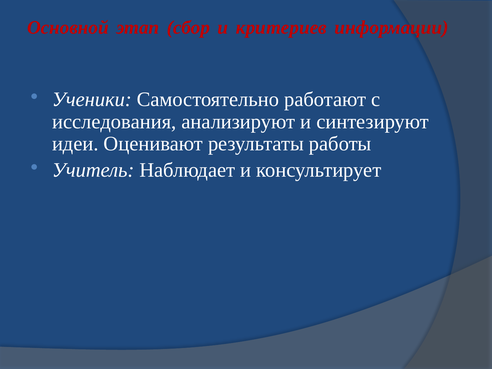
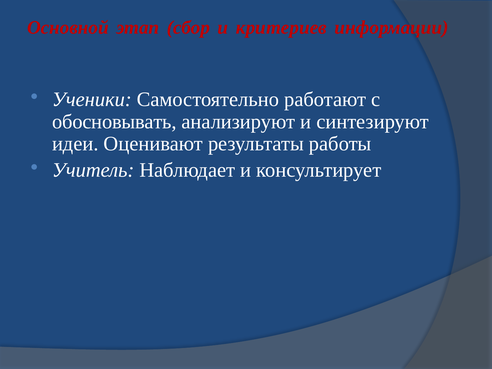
исследования: исследования -> обосновывать (114, 122)
